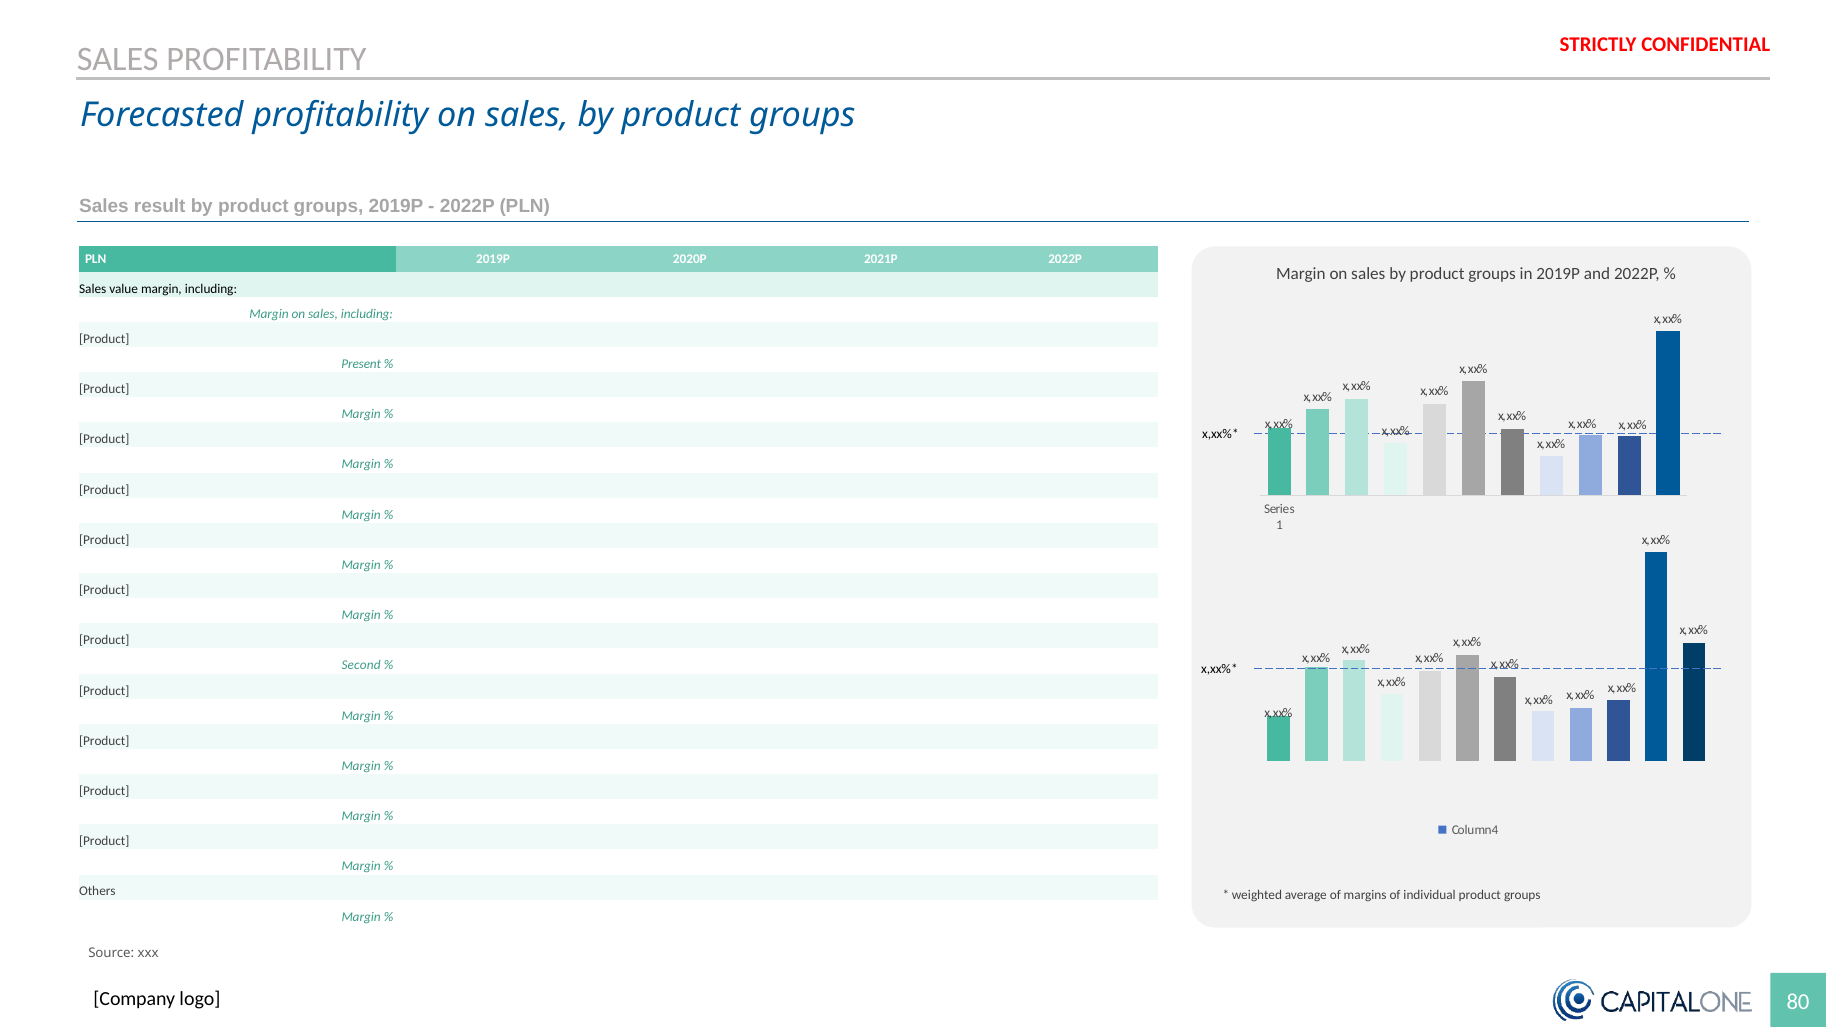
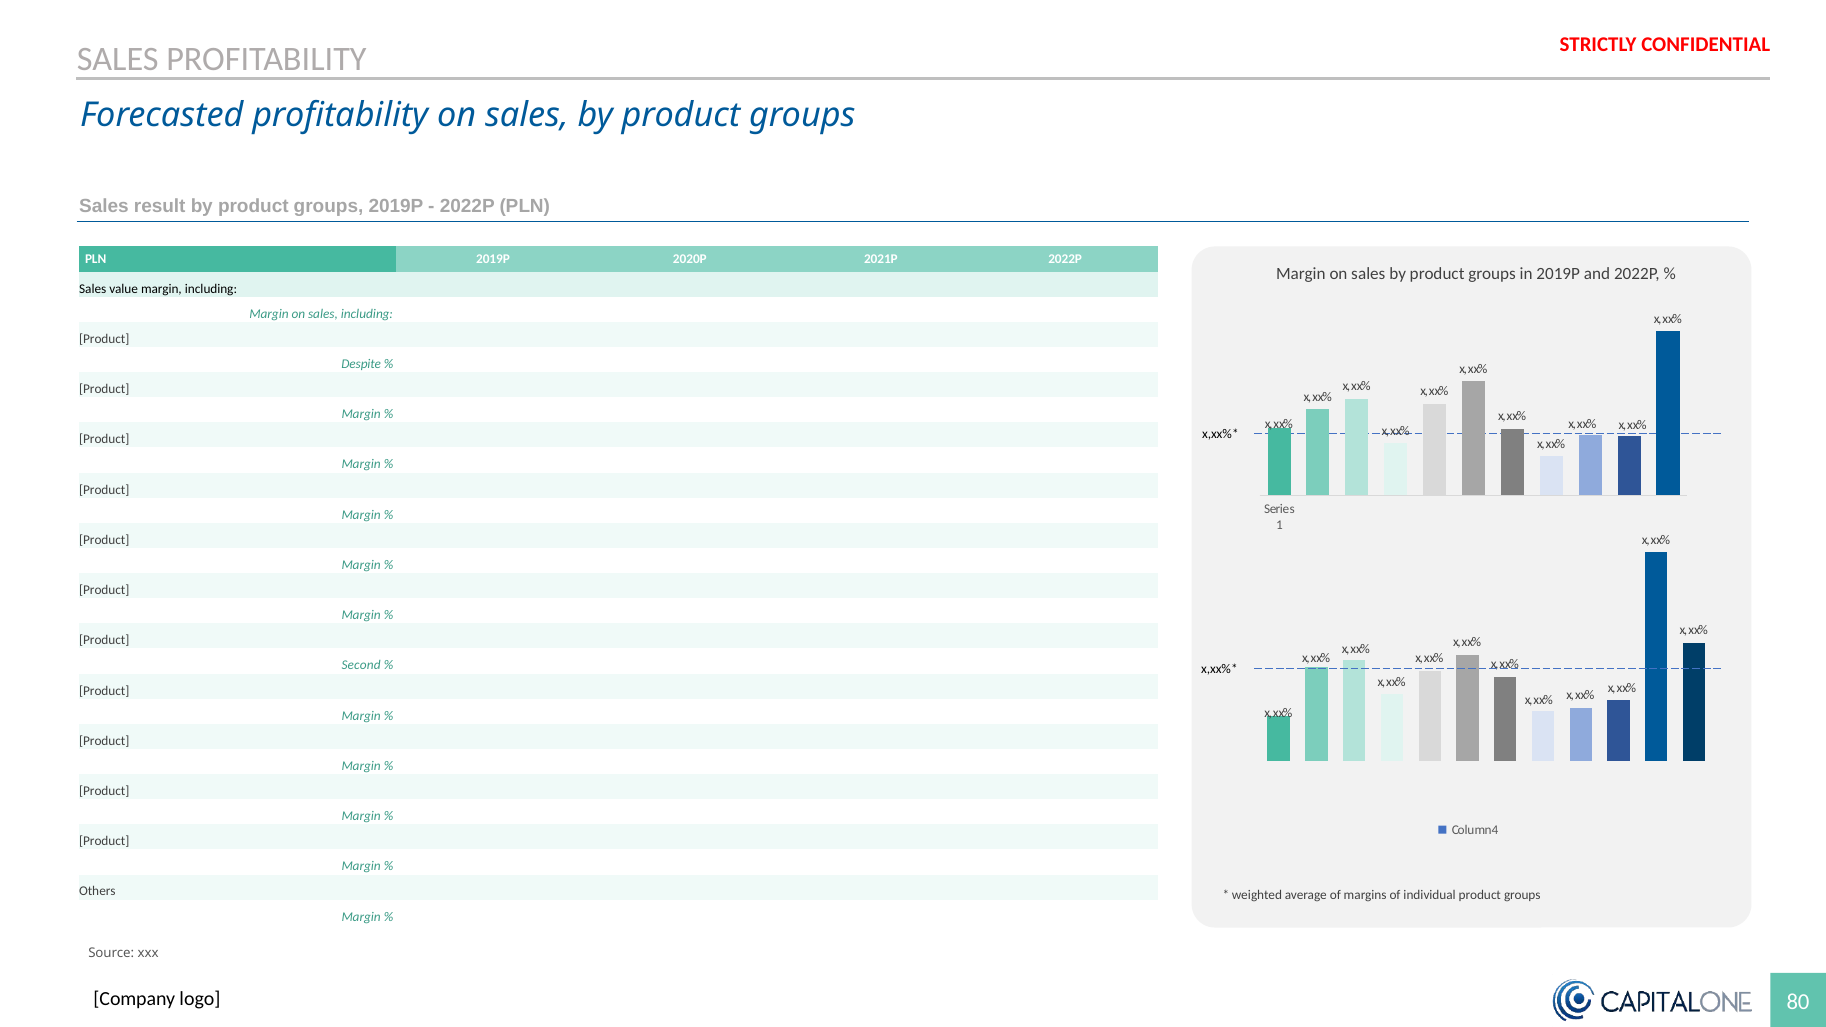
Present: Present -> Despite (361, 364)
